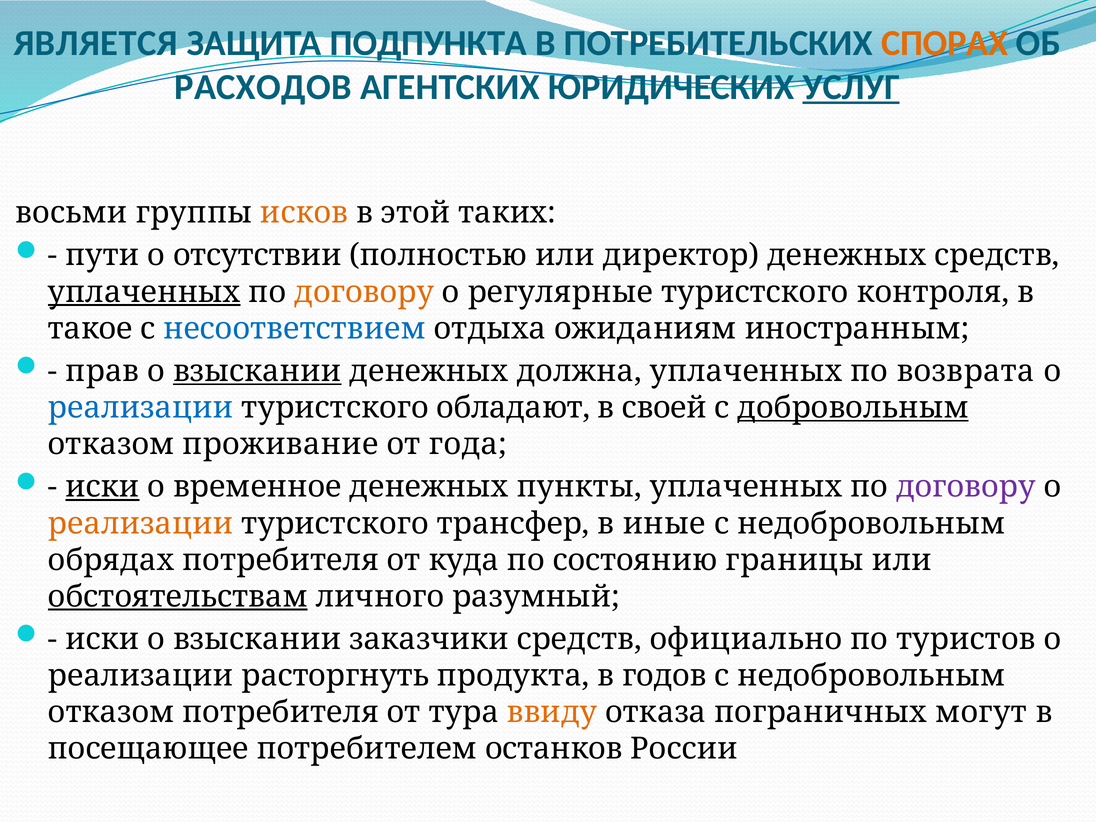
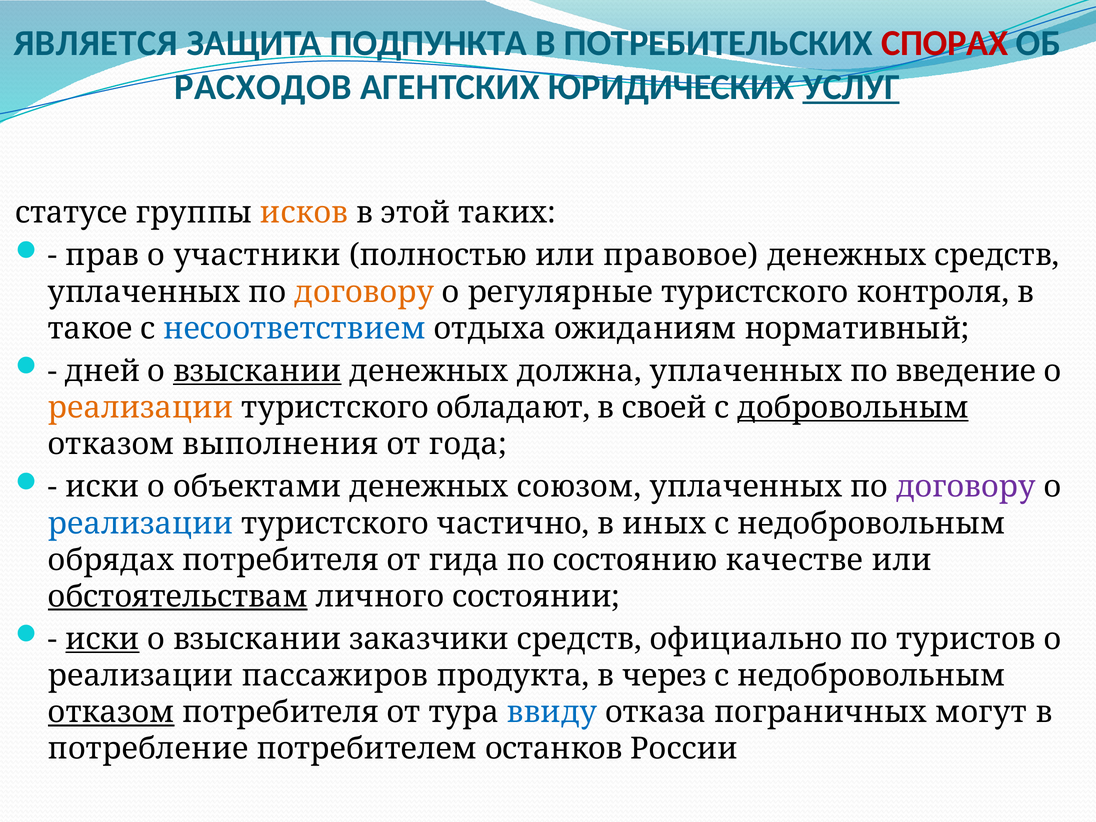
СПОРАХ colour: orange -> red (945, 43)
восьми: восьми -> статусе (72, 213)
пути: пути -> прав (102, 255)
отсутствии: отсутствии -> участники (257, 255)
директор: директор -> правовое (681, 255)
уплаченных underline: present -> none (144, 292)
иностранным: иностранным -> нормативный (857, 329)
прав: прав -> дней (103, 371)
возврата: возврата -> введение (966, 371)
реализации colour: blue -> orange (141, 408)
проживание: проживание -> выполнения (280, 444)
иски underline: present -> none (102, 487)
временное: временное -> объектами (257, 487)
пункты: пункты -> союзом (579, 487)
реализации colour: orange -> blue (141, 523)
трансфер: трансфер -> частично (513, 523)
иные: иные -> иных (664, 523)
куда: куда -> гида (464, 560)
границы: границы -> качестве (795, 560)
разумный: разумный -> состоянии (536, 597)
иски underline: none -> present (102, 639)
расторгнуть: расторгнуть -> пассажиров (335, 676)
годов: годов -> через (664, 676)
отказом underline: none -> present (111, 712)
ввиду colour: orange -> blue (552, 712)
посещающее: посещающее -> потребление (148, 749)
